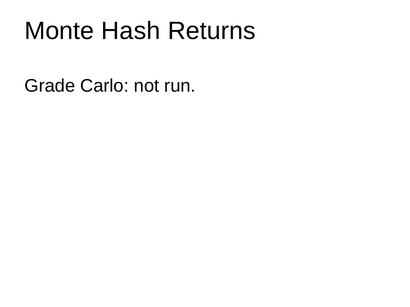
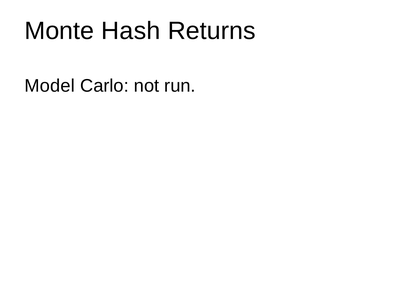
Grade: Grade -> Model (50, 86)
